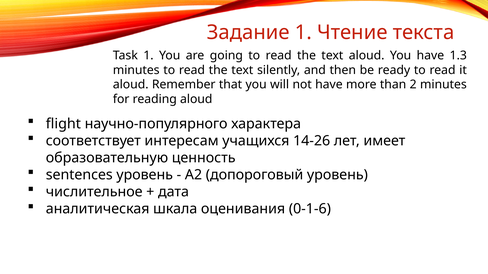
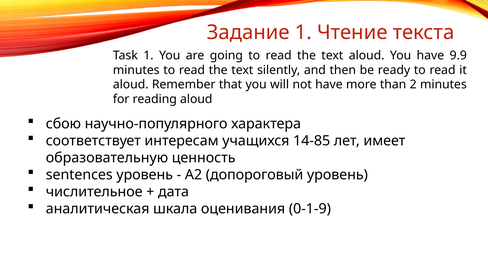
1.3: 1.3 -> 9.9 (458, 55)
flight: flight -> сбою (63, 124)
14-26: 14-26 -> 14-85 (312, 141)
0-1-6: 0-1-6 -> 0-1-9 (310, 209)
